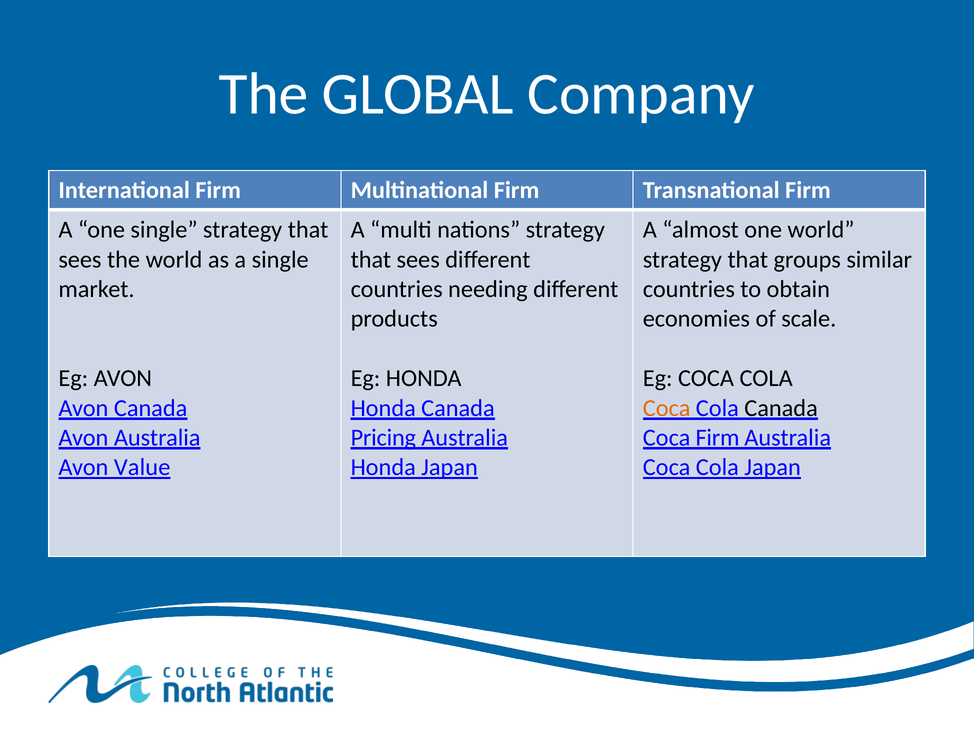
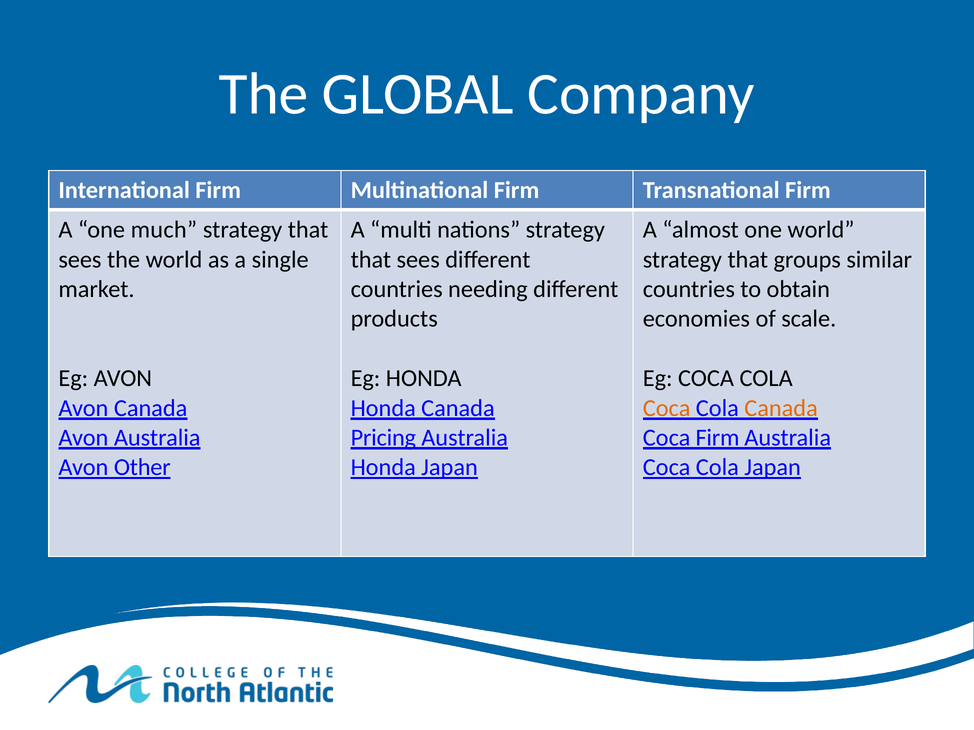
one single: single -> much (164, 230)
Canada colour: black -> orange (781, 408)
Value: Value -> Other (142, 468)
